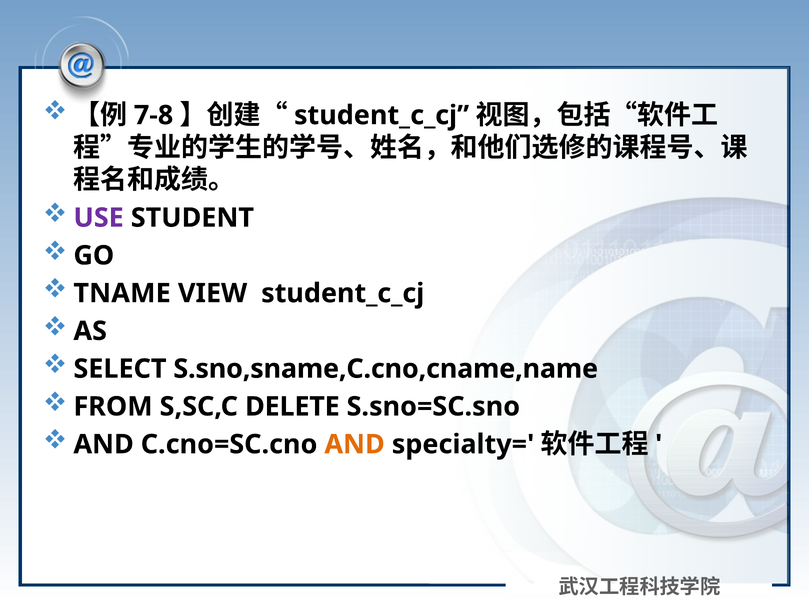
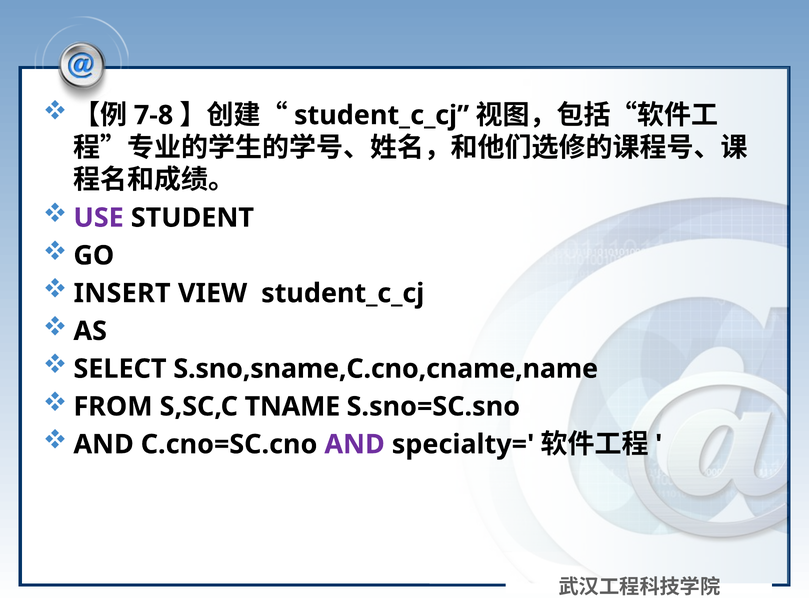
TNAME: TNAME -> INSERT (122, 293)
DELETE: DELETE -> TNAME (292, 406)
AND colour: orange -> purple (355, 444)
